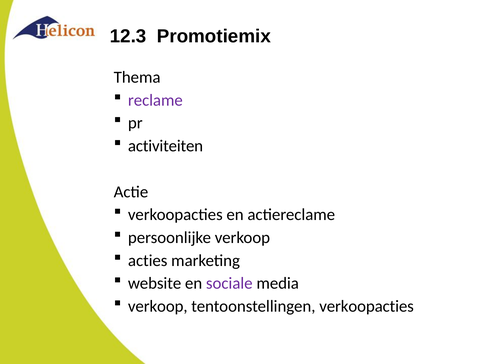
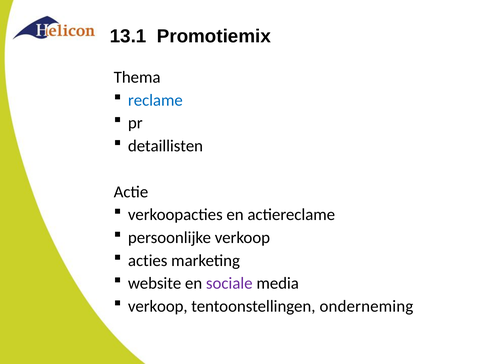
12.3: 12.3 -> 13.1 (128, 36)
reclame colour: purple -> blue (155, 100)
activiteiten: activiteiten -> detaillisten (165, 146)
tentoonstellingen verkoopacties: verkoopacties -> onderneming (366, 306)
